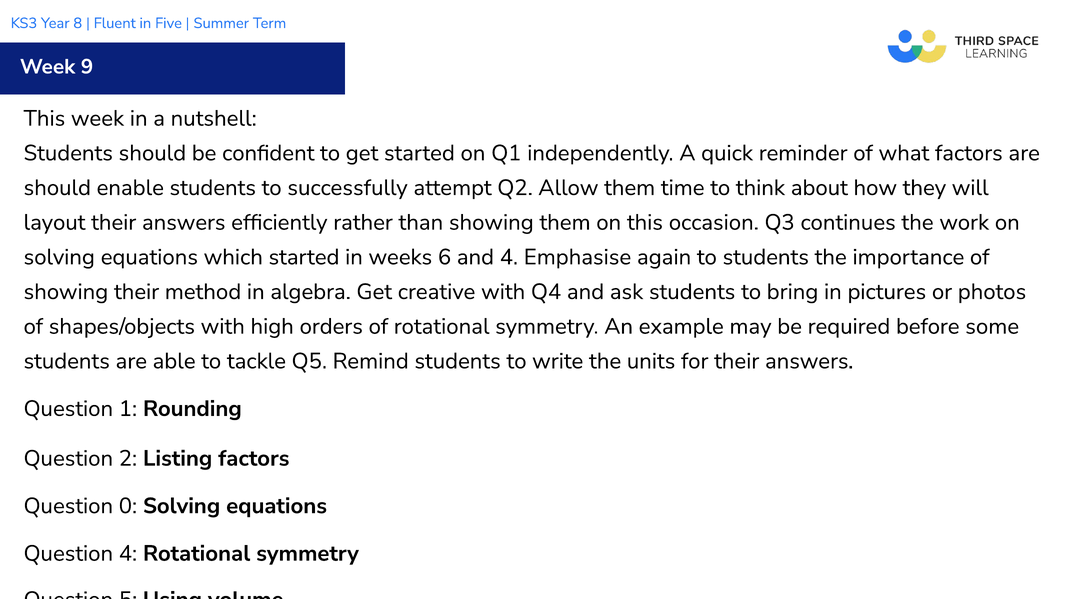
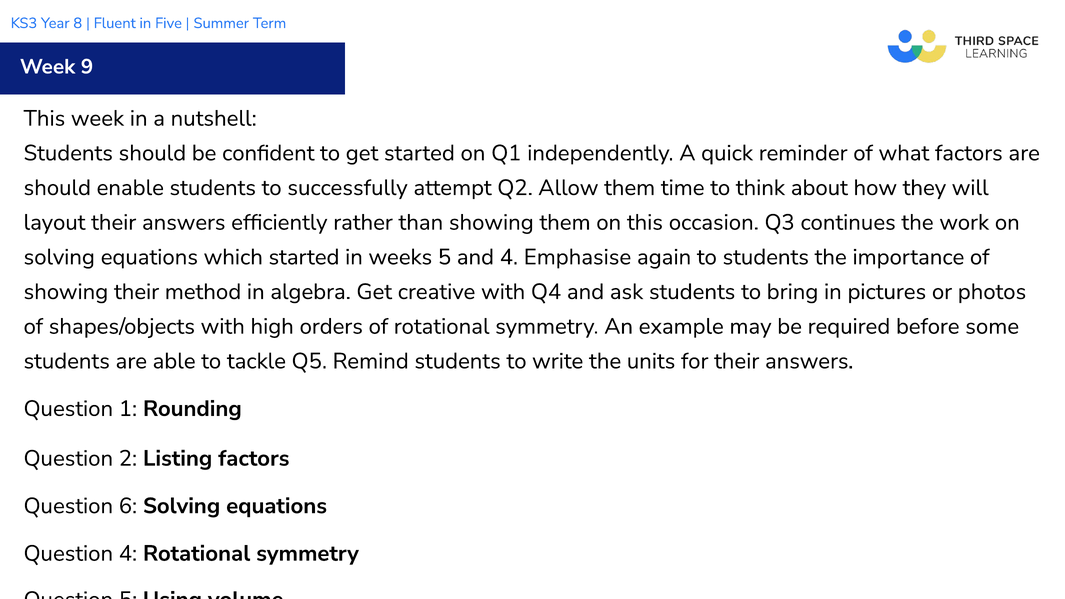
weeks 6: 6 -> 5 (444, 257)
0: 0 -> 6 (128, 506)
